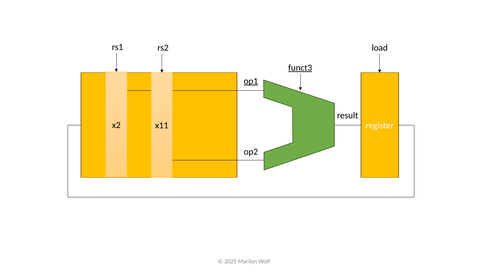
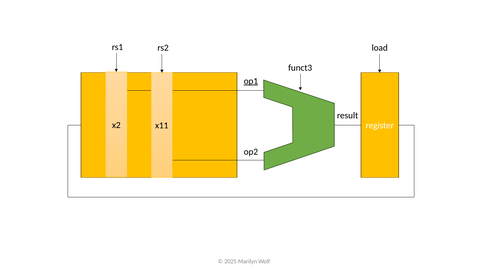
funct3 underline: present -> none (300, 68)
